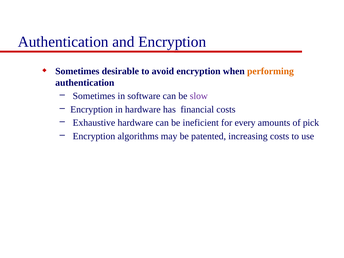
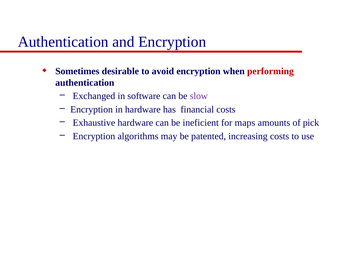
performing colour: orange -> red (270, 71)
Sometimes: Sometimes -> Exchanged (94, 96)
every: every -> maps (245, 123)
